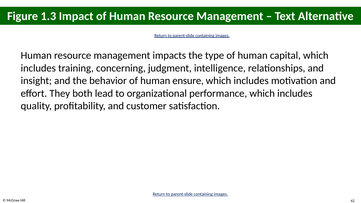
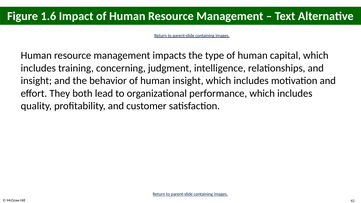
1.3: 1.3 -> 1.6 (48, 16)
human ensure: ensure -> insight (188, 81)
